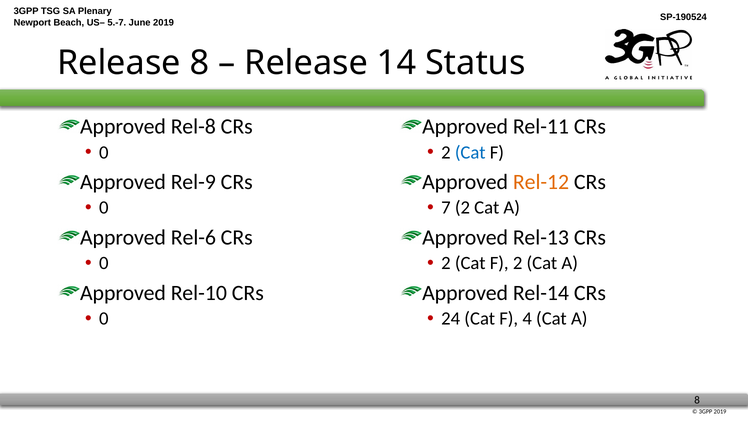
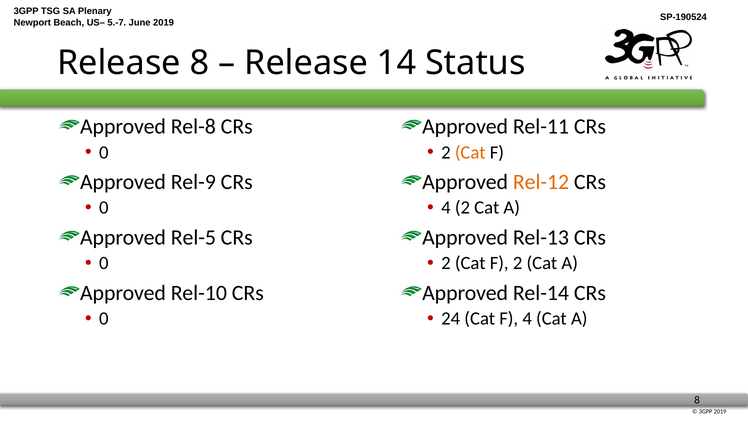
Cat colour: blue -> orange (470, 152)
7: 7 -> 4 (446, 208)
Rel-6: Rel-6 -> Rel-5 (193, 237)
